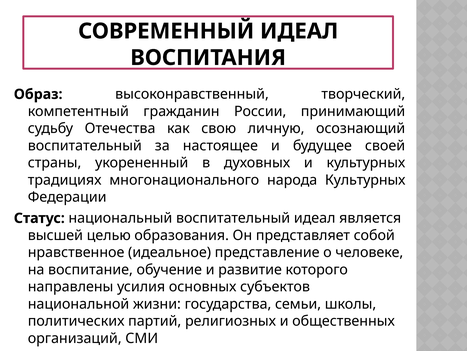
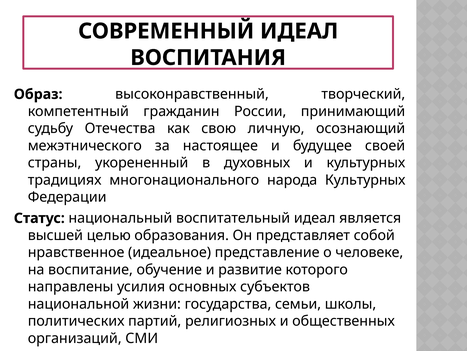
воспитательный: воспитательный -> межэтнического (85, 145)
